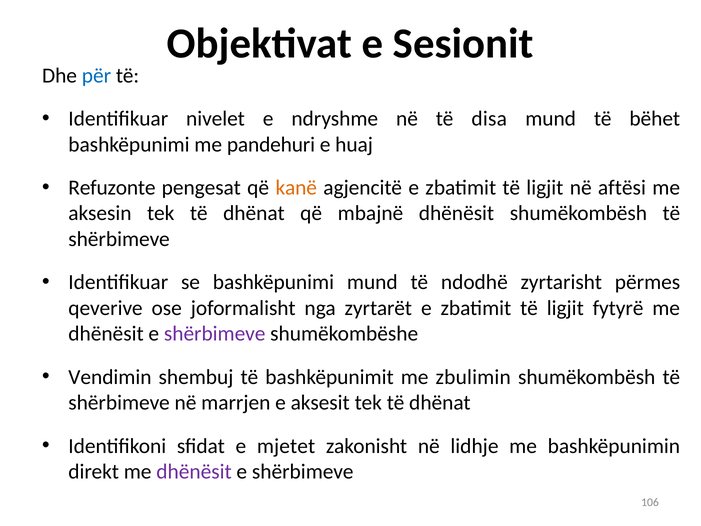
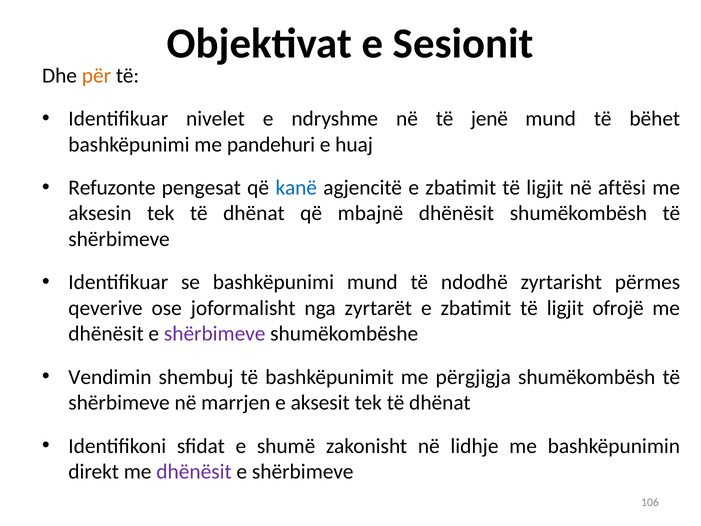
për colour: blue -> orange (97, 75)
disa: disa -> jenë (489, 119)
kanë colour: orange -> blue (296, 188)
fytyrë: fytyrë -> ofrojë (618, 308)
zbulimin: zbulimin -> përgjigja (473, 377)
mjetet: mjetet -> shumë (286, 446)
